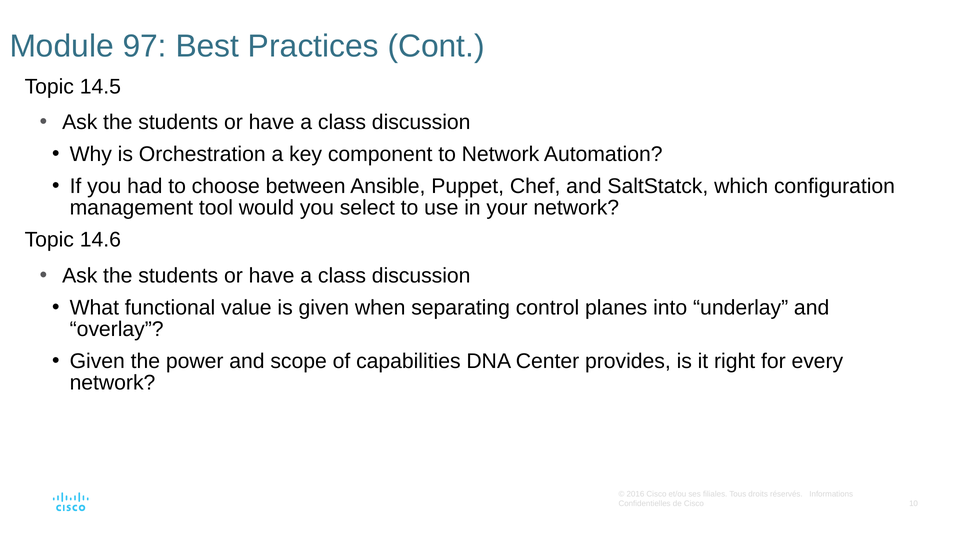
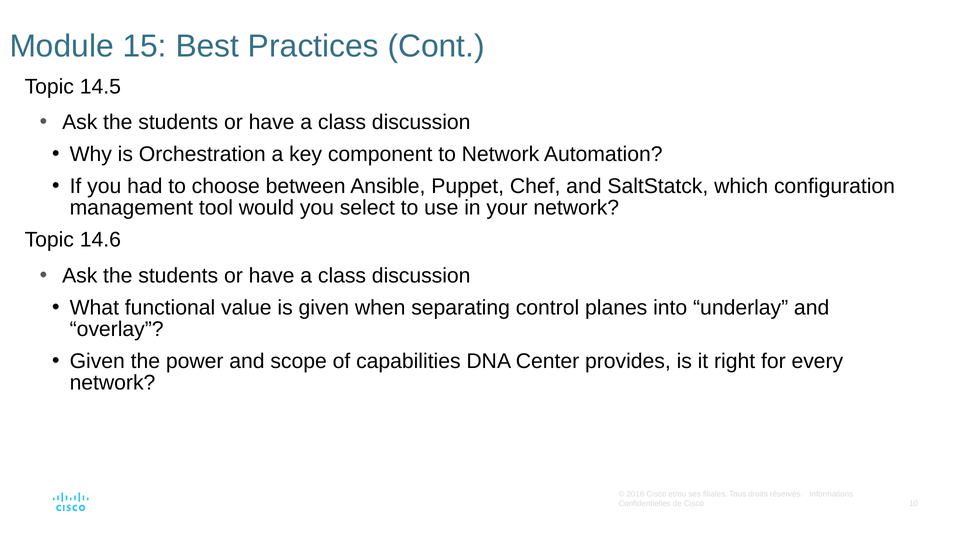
97: 97 -> 15 (145, 46)
